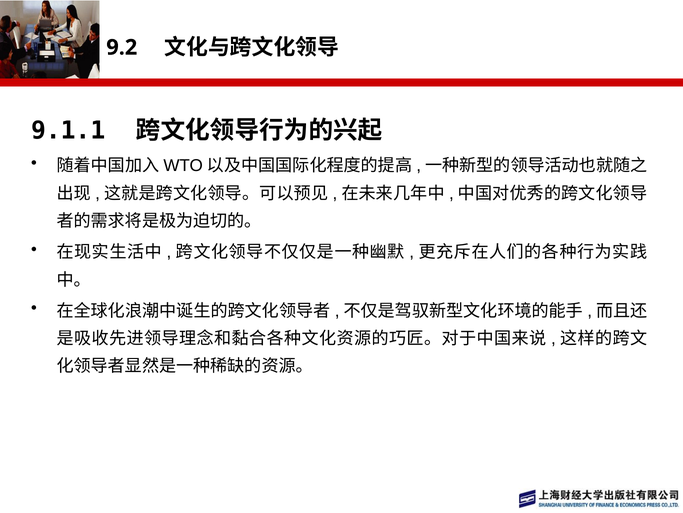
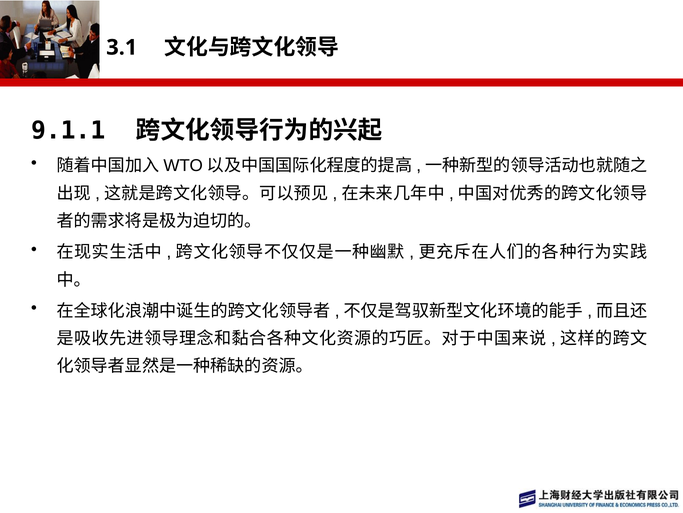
9.2: 9.2 -> 3.1 (122, 47)
